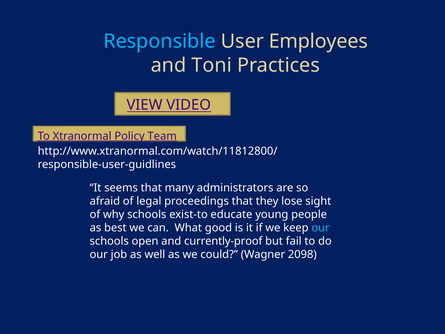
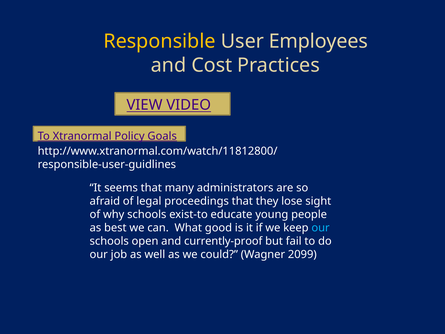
Responsible colour: light blue -> yellow (160, 41)
Toni: Toni -> Cost (212, 65)
Team: Team -> Goals (162, 136)
2098: 2098 -> 2099 (302, 254)
